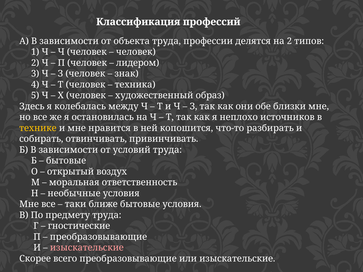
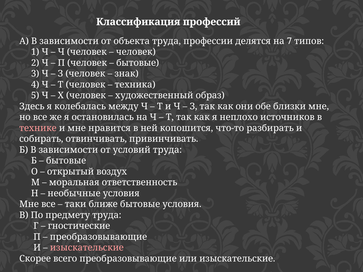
на 2: 2 -> 7 (289, 41)
лидером: лидером -> бытовые (138, 63)
технике colour: yellow -> pink (38, 128)
